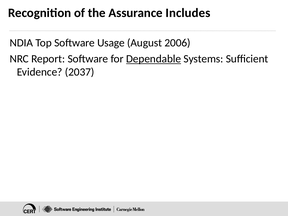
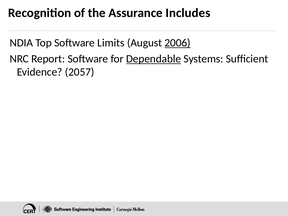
Usage: Usage -> Limits (111, 43)
2006 underline: none -> present (178, 43)
2037: 2037 -> 2057 (80, 72)
